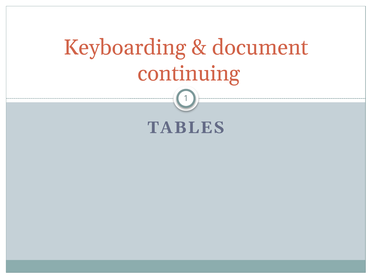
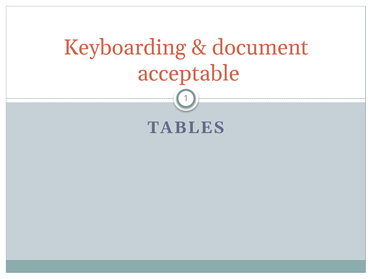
continuing: continuing -> acceptable (189, 73)
